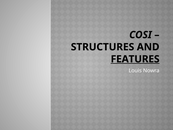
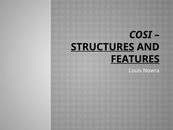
STRUCTURES underline: none -> present (103, 47)
